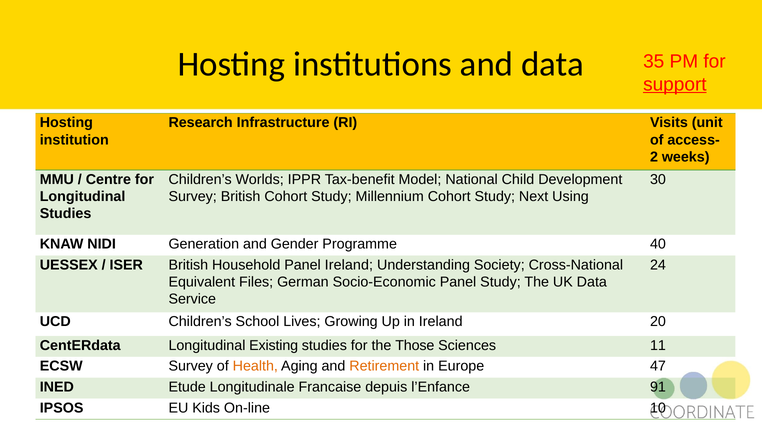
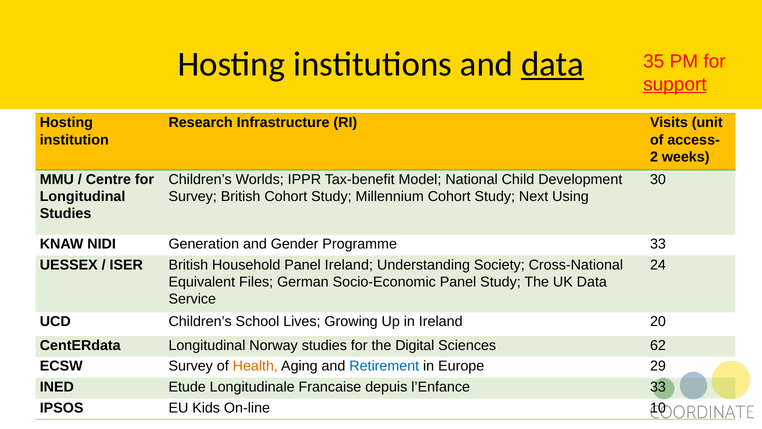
data underline: none -> present (553, 64)
Programme 40: 40 -> 33 (658, 244)
Existing: Existing -> Norway (274, 345)
Those: Those -> Digital (415, 345)
11: 11 -> 62 (658, 345)
Retirement colour: orange -> blue (384, 366)
47: 47 -> 29 (658, 366)
l’Enfance 91: 91 -> 33 (658, 387)
